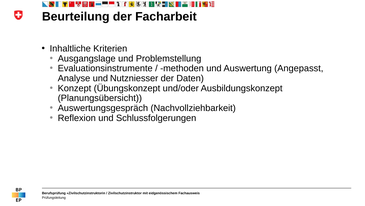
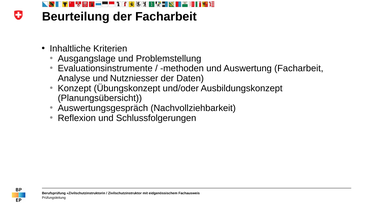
Auswertung Angepasst: Angepasst -> Facharbeit (299, 68)
